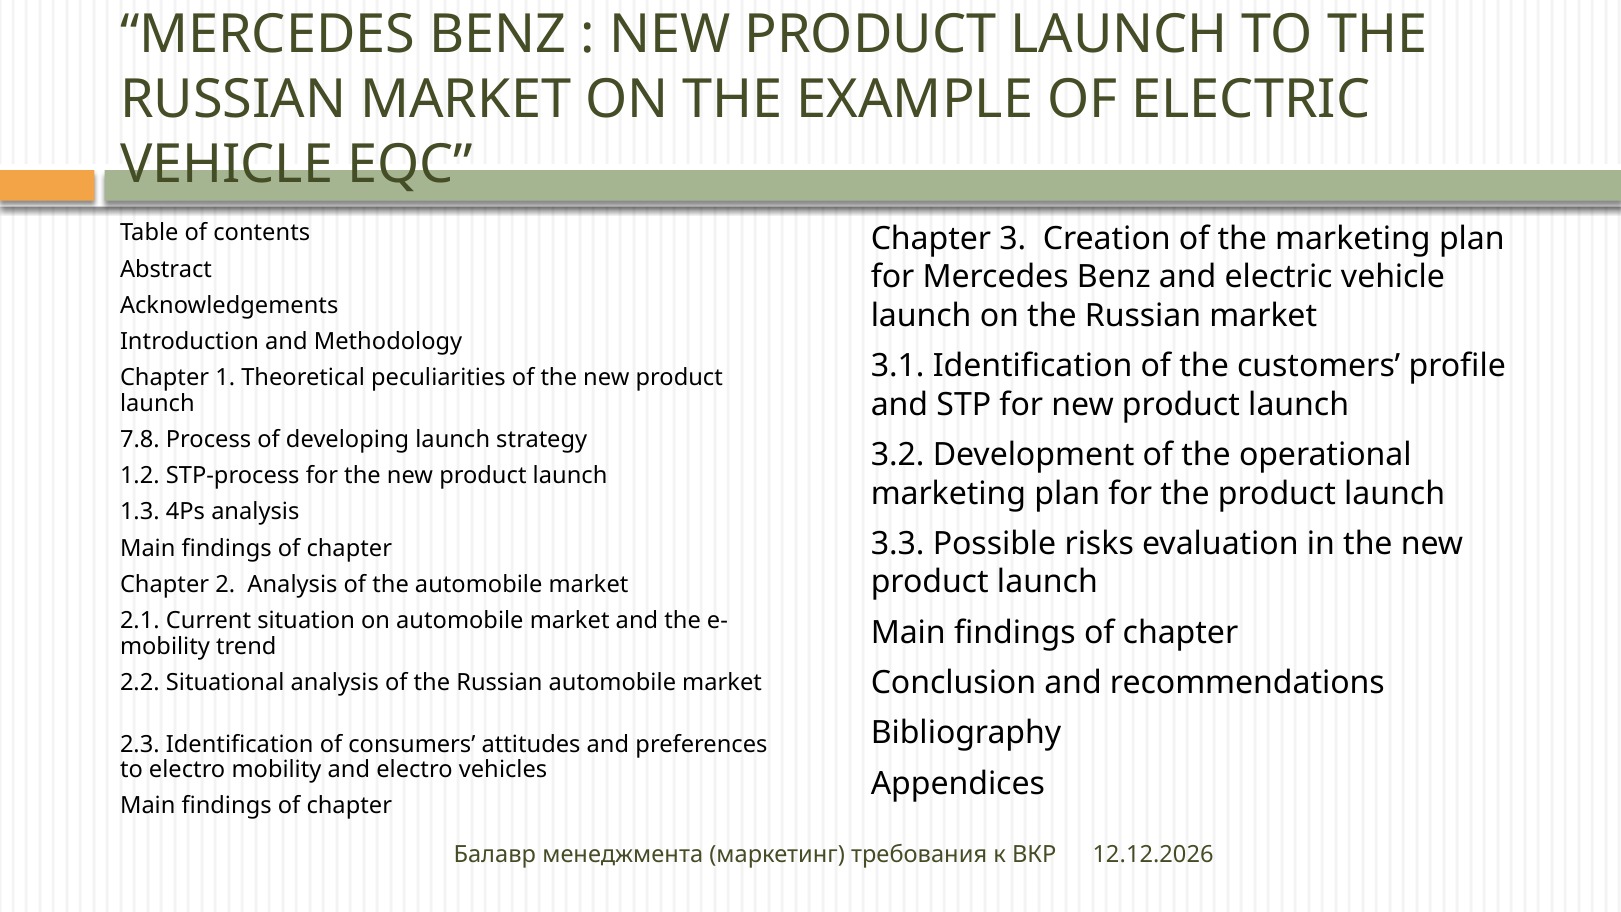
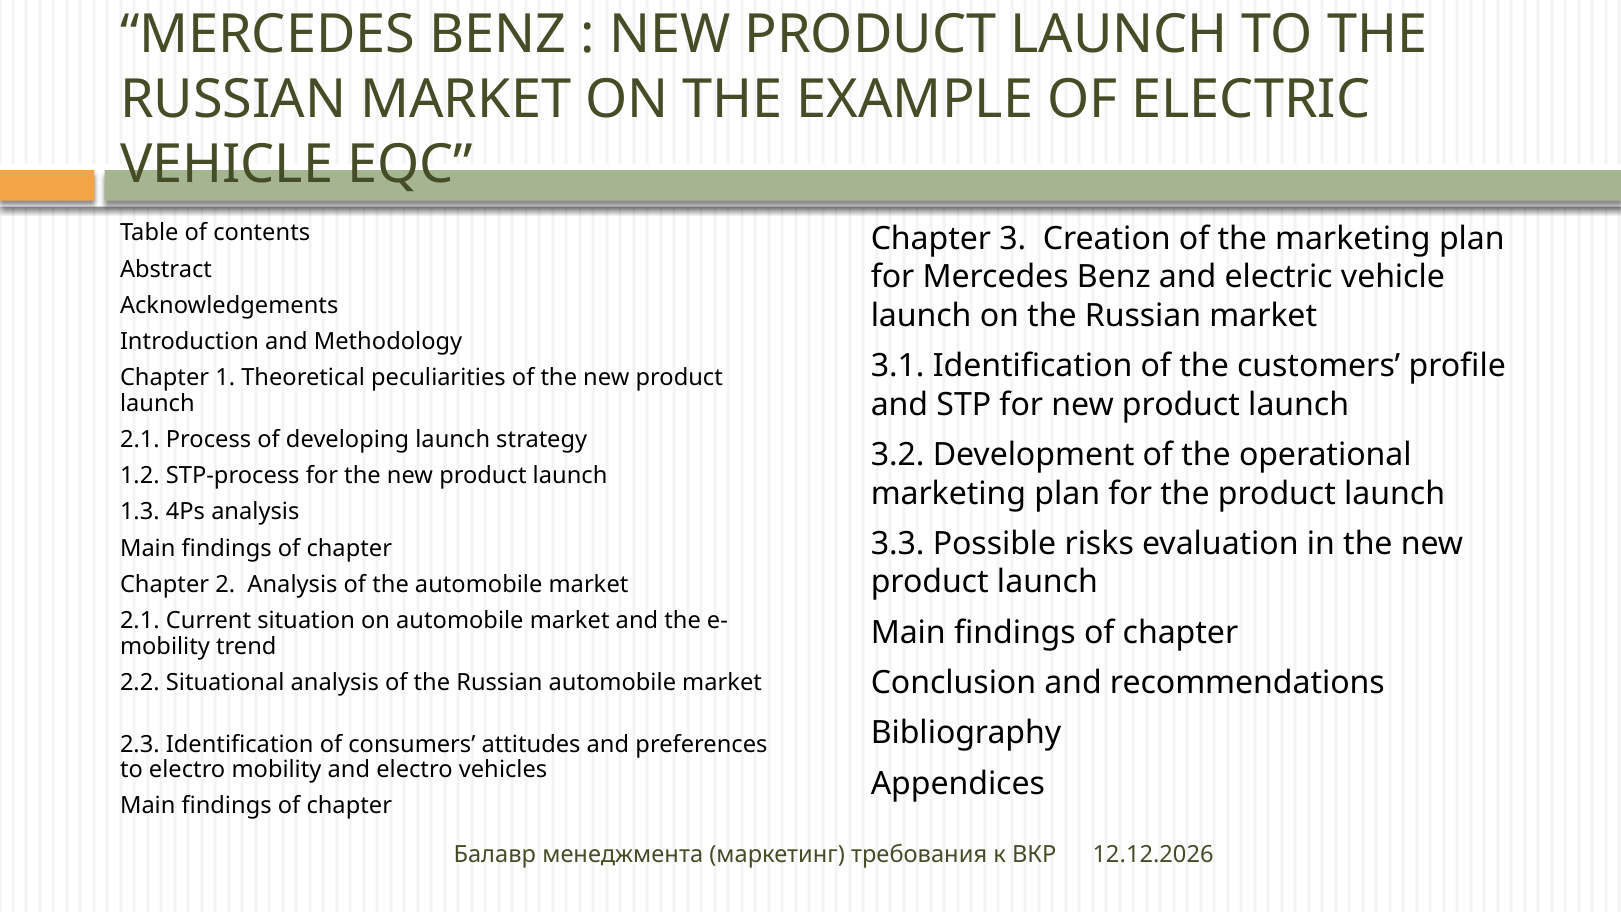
7.8: 7.8 -> 2.1 (140, 440)
